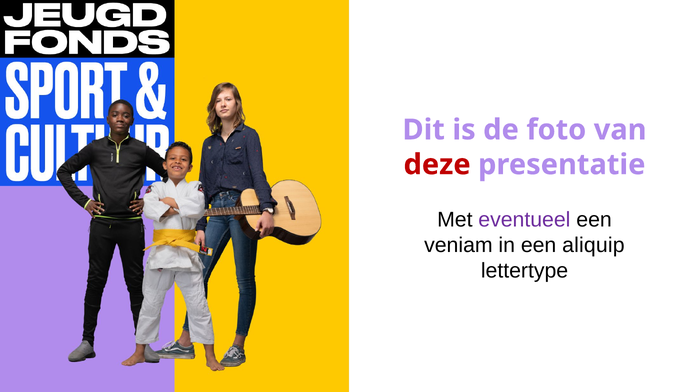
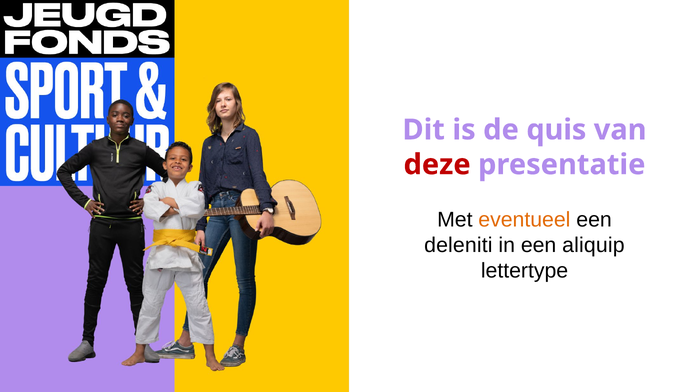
foto: foto -> quis (556, 130)
eventueel colour: purple -> orange (524, 220)
veniam: veniam -> deleniti (458, 245)
